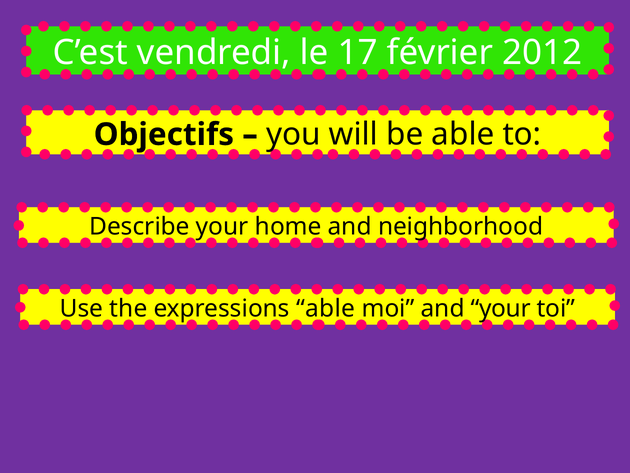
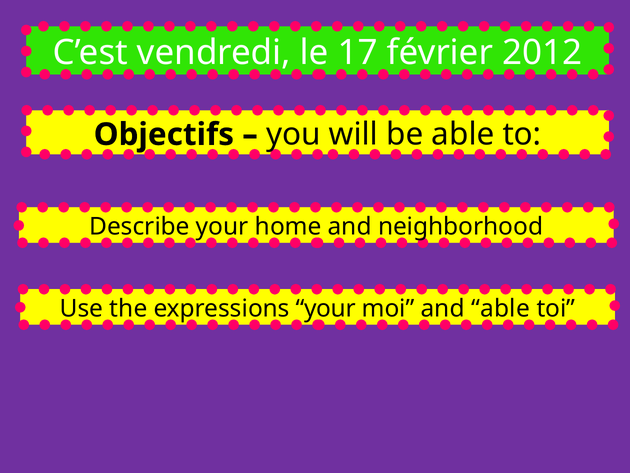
expressions able: able -> your (326, 308)
and your: your -> able (500, 308)
